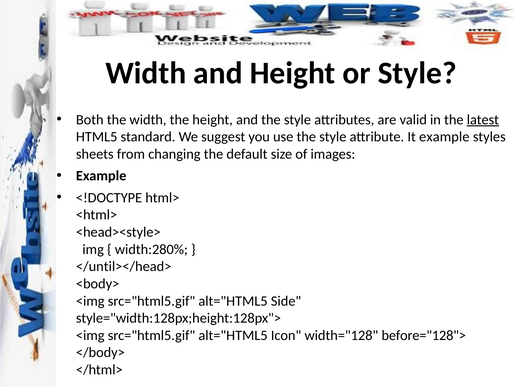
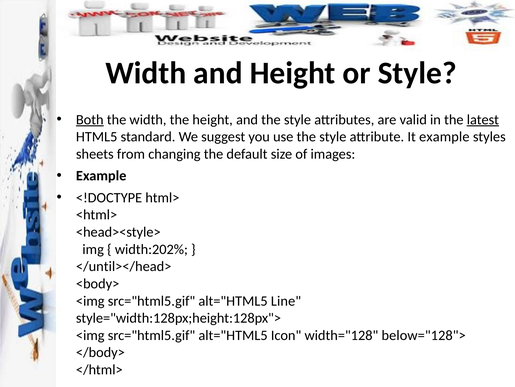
Both underline: none -> present (90, 119)
width:280%: width:280% -> width:202% (151, 249)
Side: Side -> Line (286, 300)
before="128">: before="128"> -> below="128"> (424, 335)
